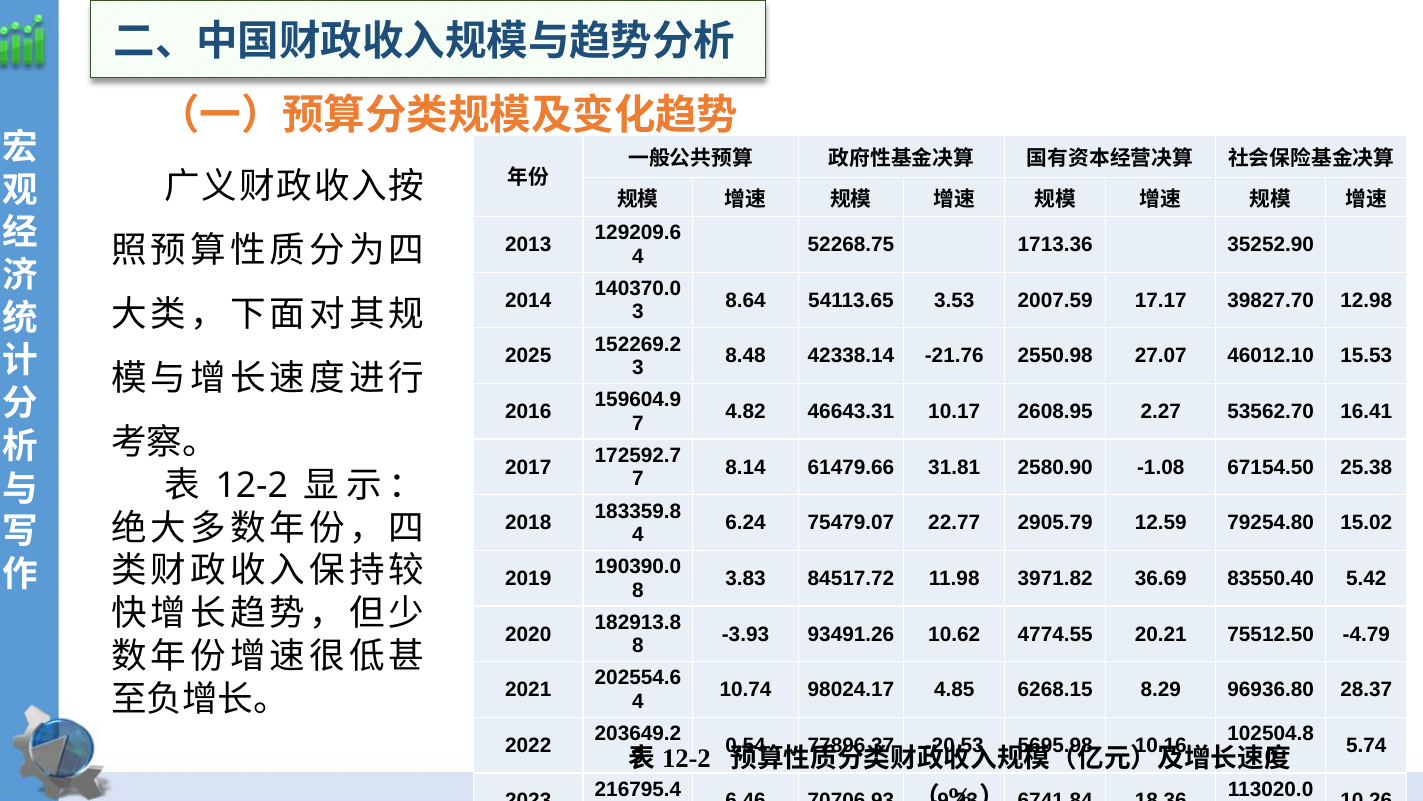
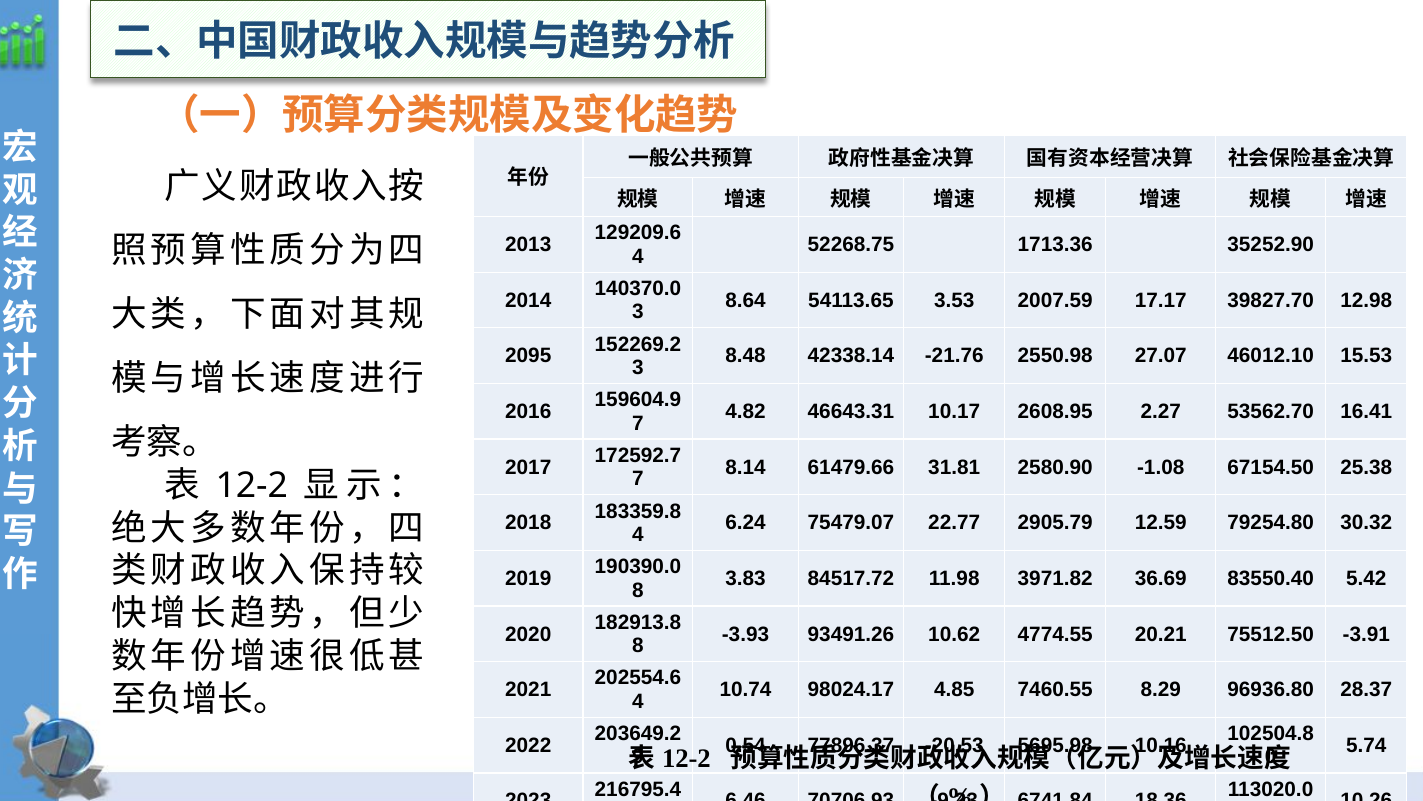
2025: 2025 -> 2095 (528, 356)
15.02: 15.02 -> 30.32 (1366, 523)
-4.79: -4.79 -> -3.91 (1366, 634)
6268.15: 6268.15 -> 7460.55 (1055, 689)
